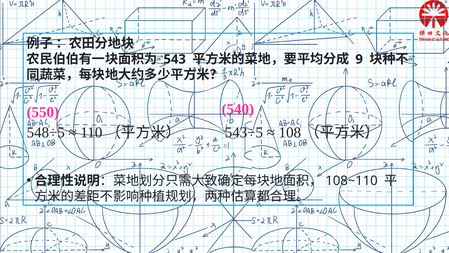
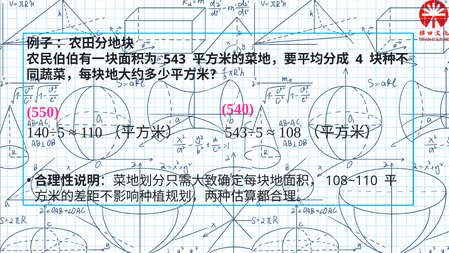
9: 9 -> 4 (359, 59)
548÷5: 548÷5 -> 140÷5 (46, 132)
